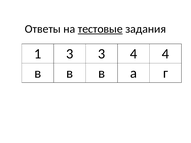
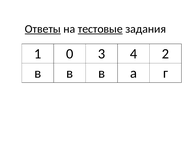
Ответы underline: none -> present (43, 29)
1 3: 3 -> 0 (70, 54)
4 4: 4 -> 2 (165, 54)
